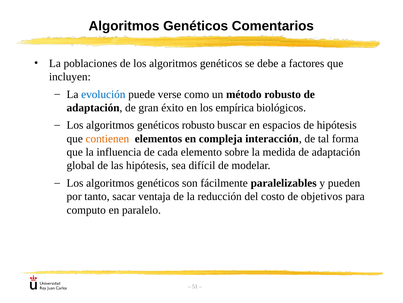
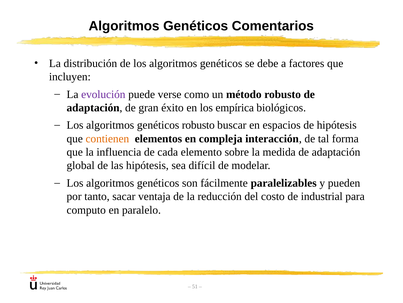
poblaciones: poblaciones -> distribución (90, 63)
evolución colour: blue -> purple (103, 94)
objetivos: objetivos -> industrial (322, 196)
